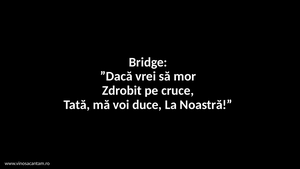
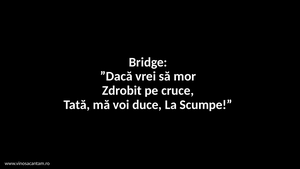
Noastră: Noastră -> Scumpe (206, 105)
